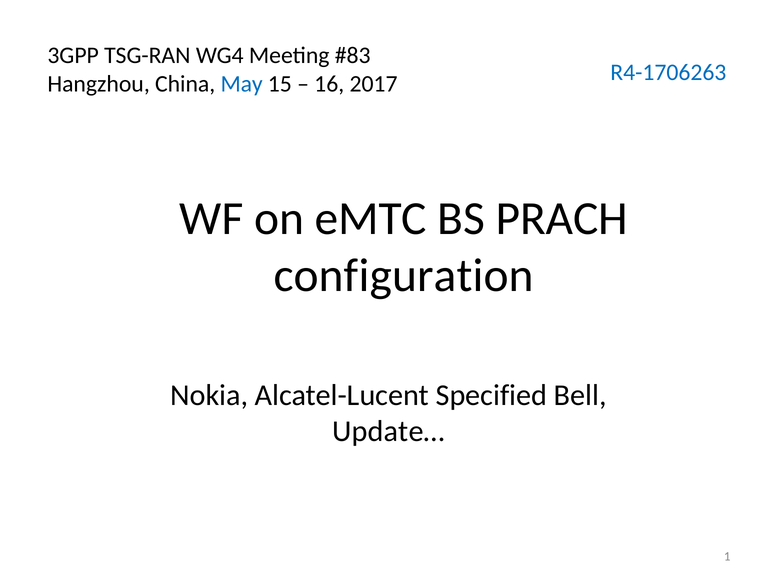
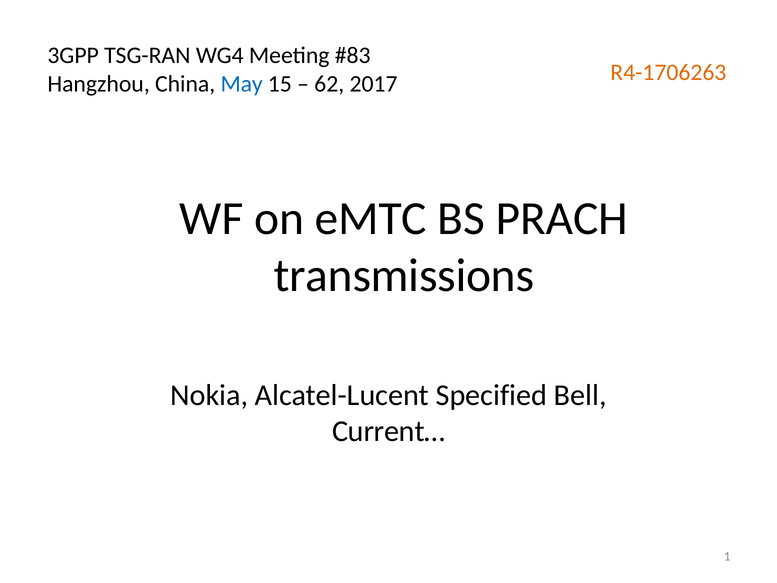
16: 16 -> 62 (329, 84)
R4-1706263 colour: blue -> orange (668, 72)
configuration: configuration -> transmissions (404, 275)
Update…: Update… -> Current… (389, 431)
